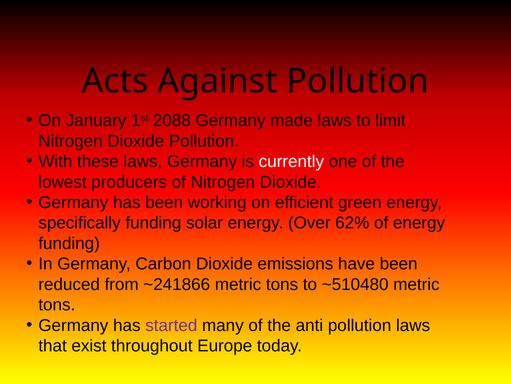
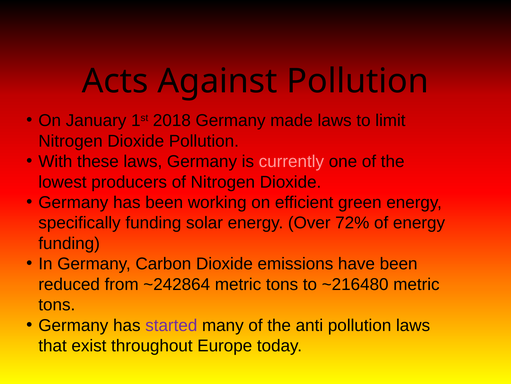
2088: 2088 -> 2018 (172, 120)
currently colour: white -> pink (291, 161)
62%: 62% -> 72% (352, 223)
~241866: ~241866 -> ~242864 (177, 284)
~510480: ~510480 -> ~216480 (355, 284)
